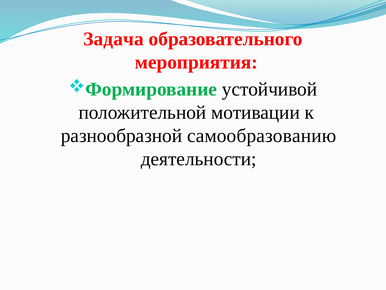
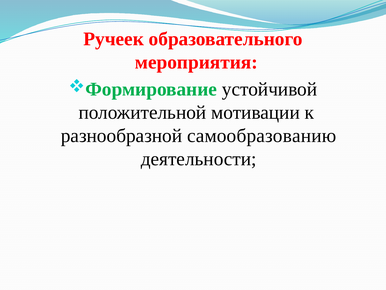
Задача: Задача -> Ручеек (114, 39)
